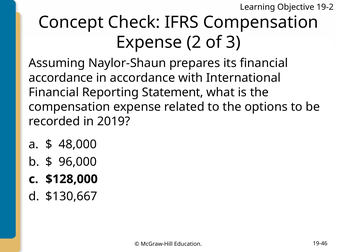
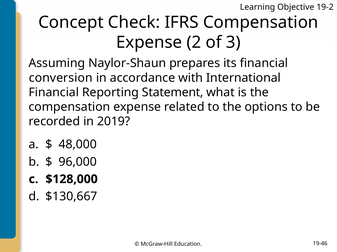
accordance: accordance -> conversion (61, 78)
